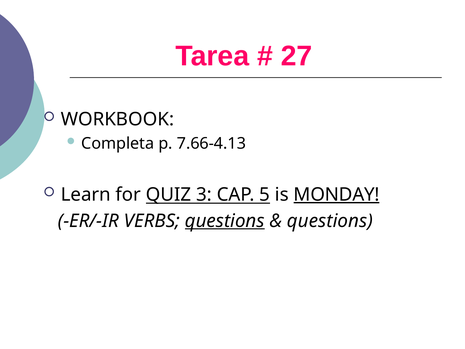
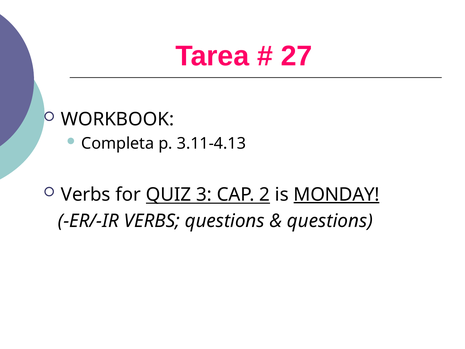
7.66-4.13: 7.66-4.13 -> 3.11-4.13 (211, 143)
Learn: Learn -> Verbs (86, 194)
5: 5 -> 2 (265, 194)
questions underline: present -> none (225, 221)
